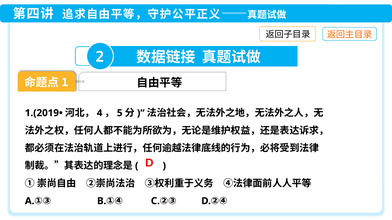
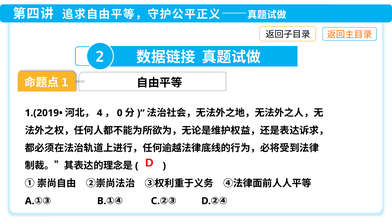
5: 5 -> 0 (120, 113)
